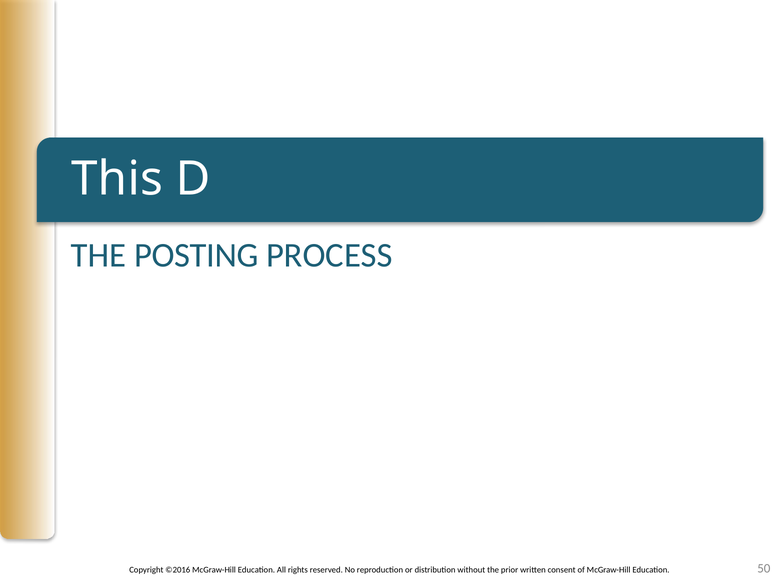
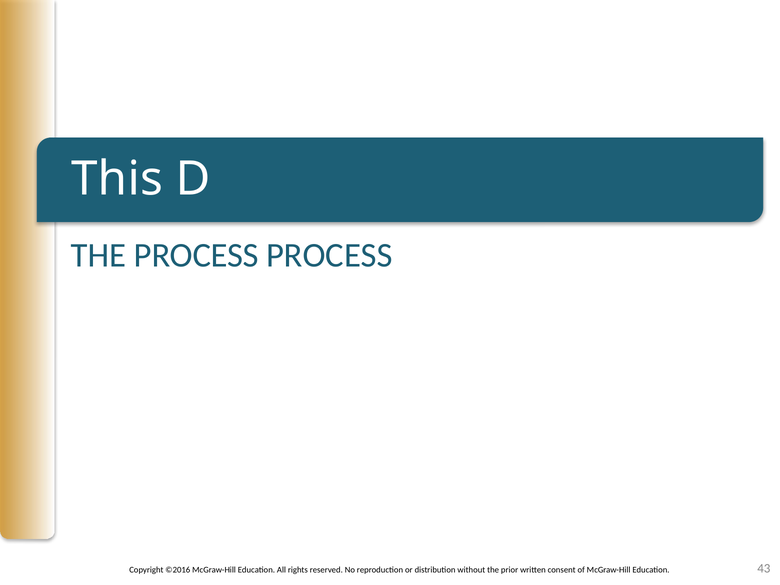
THE POSTING: POSTING -> PROCESS (196, 255)
50: 50 -> 43 (764, 568)
